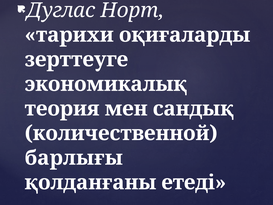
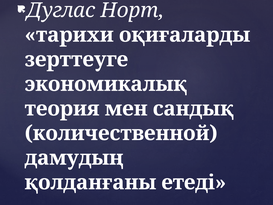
барлығы: барлығы -> дамудың (74, 158)
